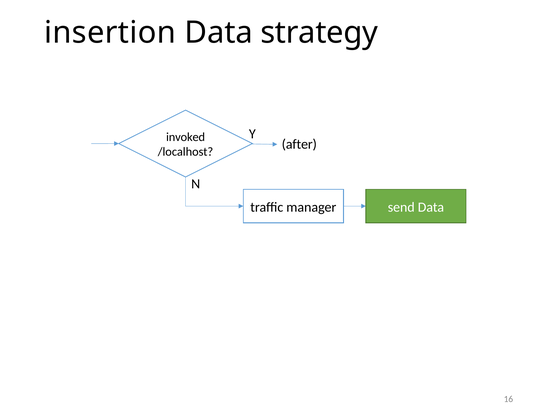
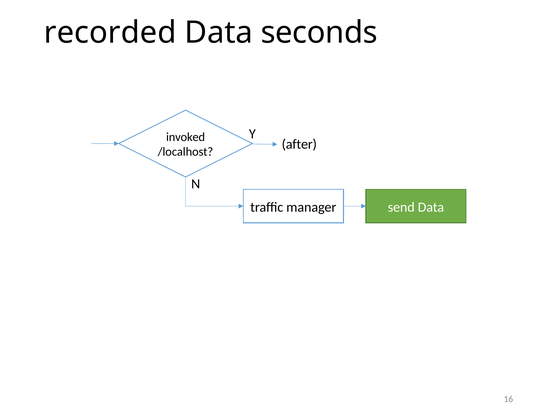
insertion: insertion -> recorded (110, 33)
strategy: strategy -> seconds (319, 33)
